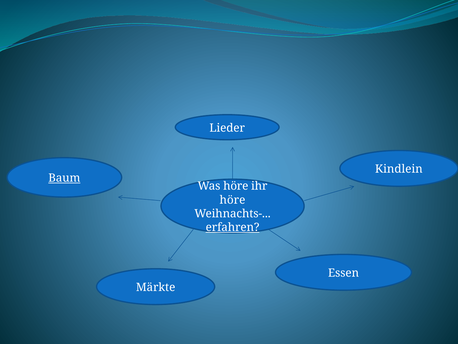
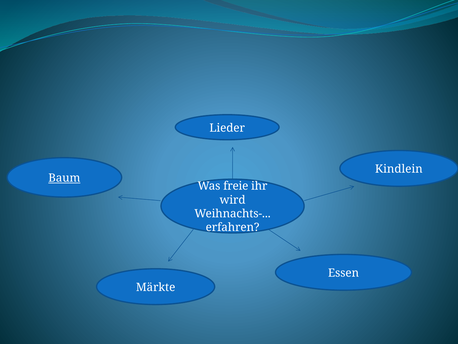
Was höre: höre -> freie (236, 186)
höre: höre -> wird (233, 200)
erfahren underline: present -> none (233, 227)
